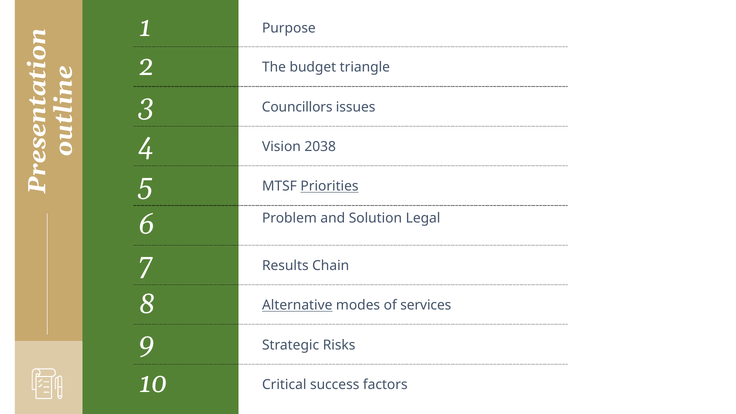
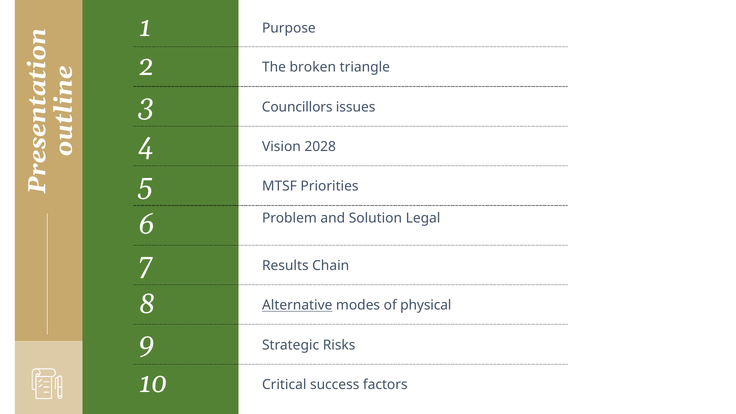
budget: budget -> broken (313, 67)
2038: 2038 -> 2028 (320, 147)
Priorities underline: present -> none (330, 186)
services: services -> physical (426, 305)
